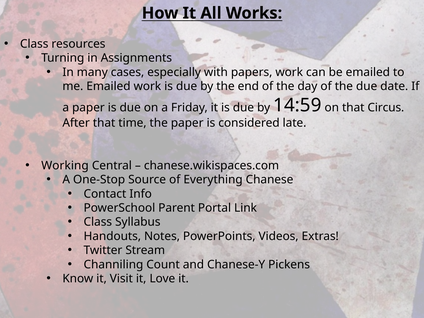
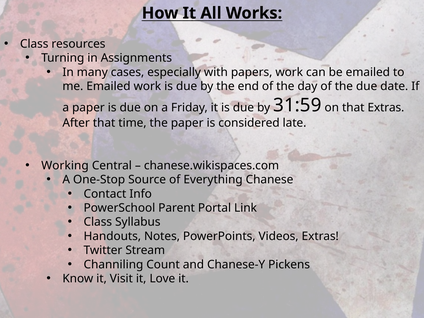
14:59: 14:59 -> 31:59 (297, 105)
that Circus: Circus -> Extras (386, 108)
